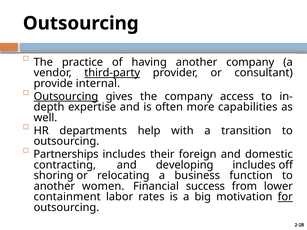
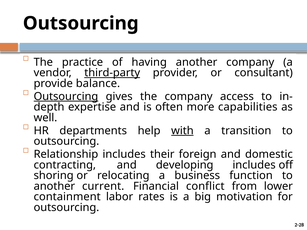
internal: internal -> balance (98, 84)
with underline: none -> present (182, 131)
Partnerships: Partnerships -> Relationship (66, 154)
women: women -> current (103, 186)
success: success -> conflict (205, 186)
for underline: present -> none (285, 197)
